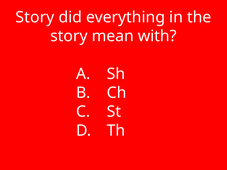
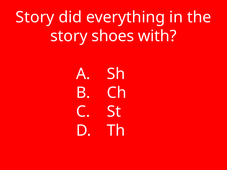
mean: mean -> shoes (113, 36)
